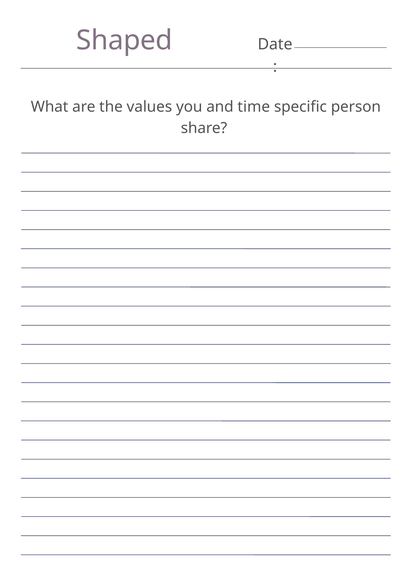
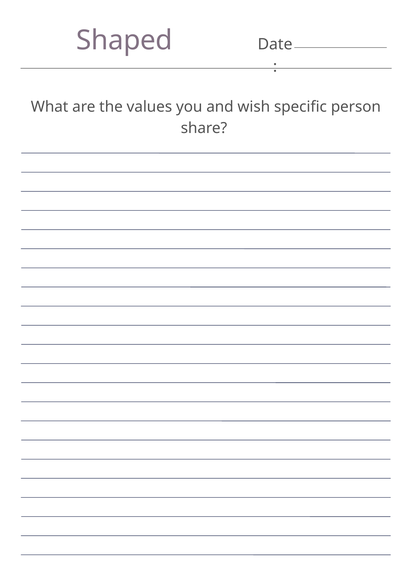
time: time -> wish (254, 107)
